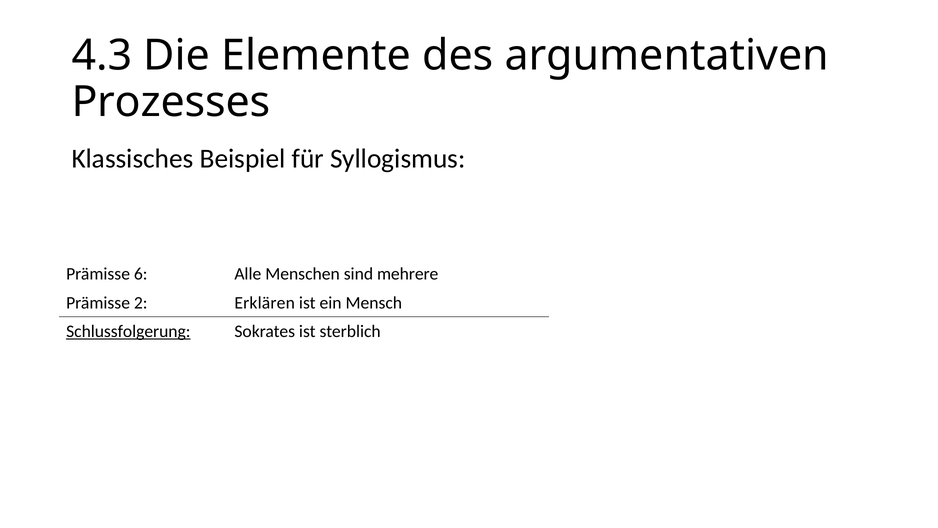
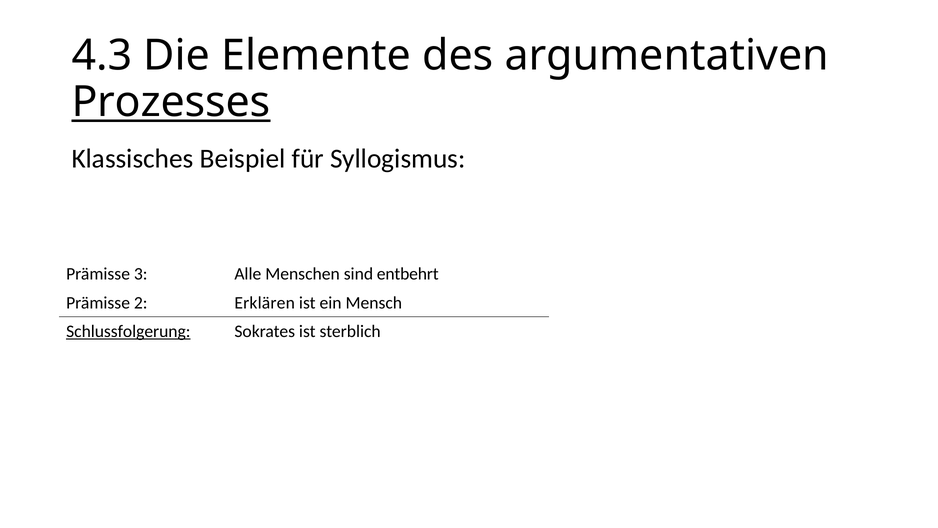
Prozesses underline: none -> present (171, 102)
6: 6 -> 3 (141, 274)
mehrere: mehrere -> entbehrt (408, 274)
